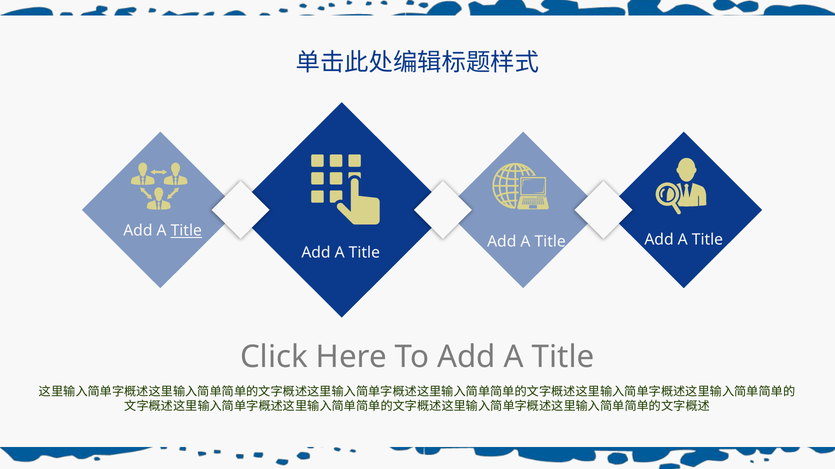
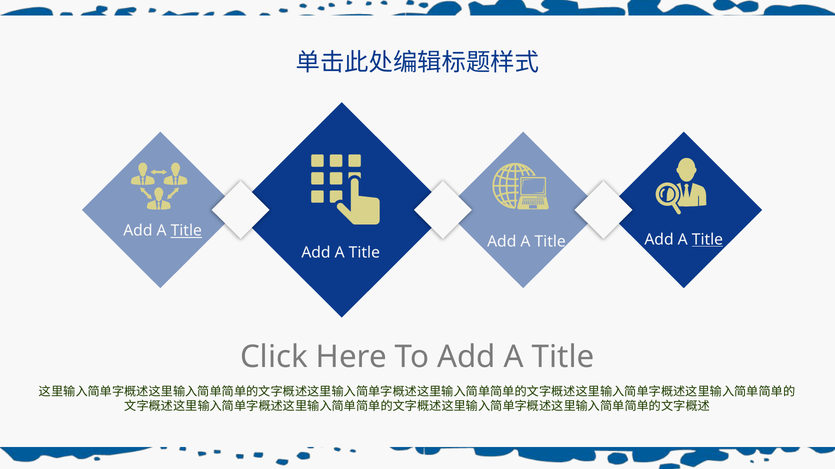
Title underline: none -> present (707, 240)
